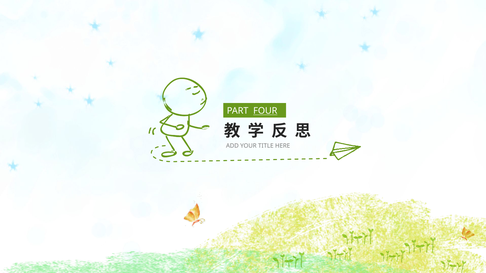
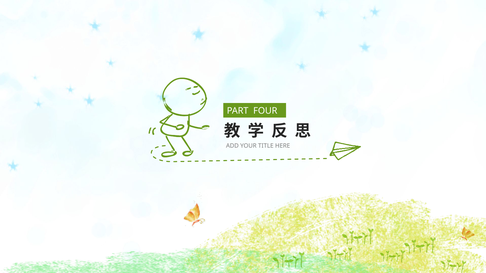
FOUR underline: present -> none (265, 111)
